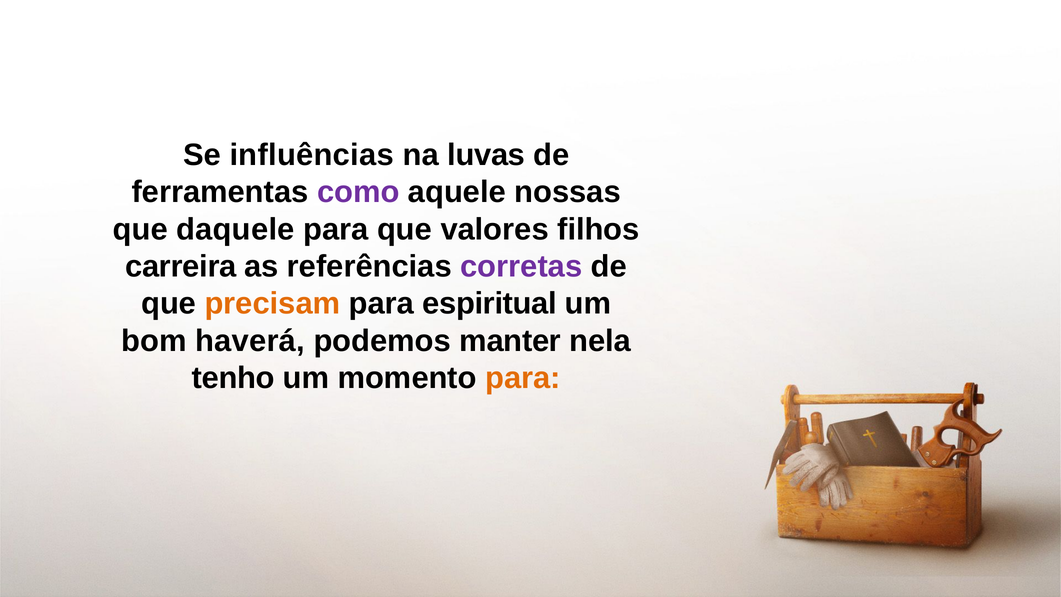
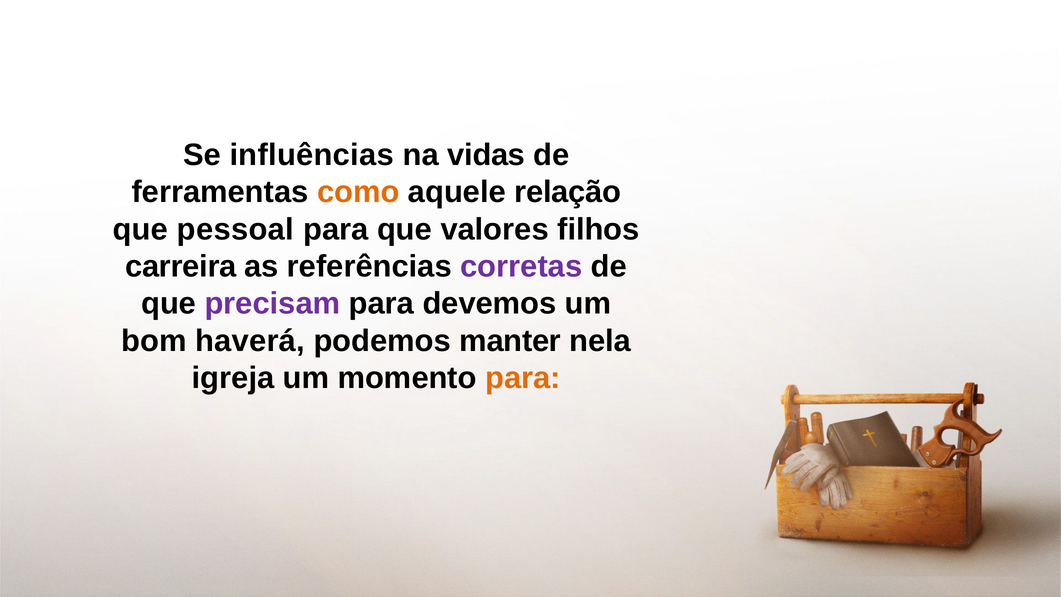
luvas: luvas -> vidas (486, 155)
como colour: purple -> orange (358, 192)
nossas: nossas -> relação (568, 192)
daquele: daquele -> pessoal (235, 229)
precisam colour: orange -> purple (272, 304)
espiritual: espiritual -> devemos (489, 304)
tenho: tenho -> igreja (233, 378)
